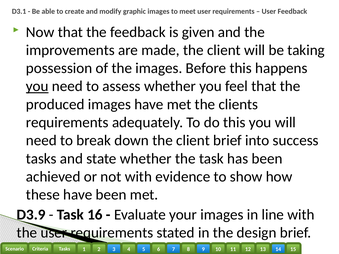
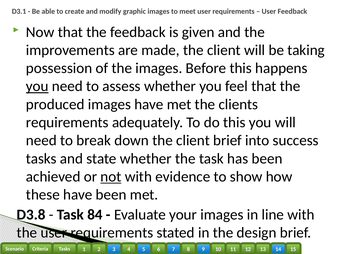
not underline: none -> present (111, 177)
D3.9: D3.9 -> D3.8 (31, 215)
16: 16 -> 84 (95, 215)
